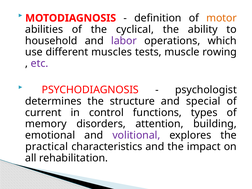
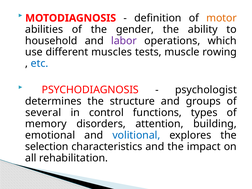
cyclical: cyclical -> gender (135, 29)
etc colour: purple -> blue (39, 63)
special: special -> groups (203, 101)
current: current -> several (43, 113)
volitional colour: purple -> blue (136, 135)
practical: practical -> selection (47, 147)
